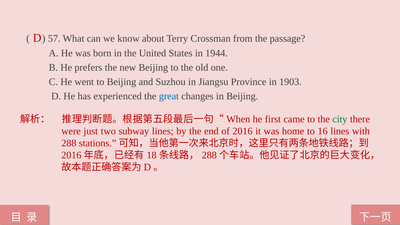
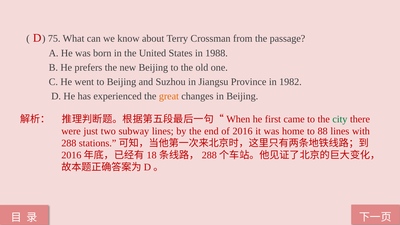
57: 57 -> 75 (54, 39)
1944: 1944 -> 1988 (217, 53)
1903: 1903 -> 1982 (290, 82)
great colour: blue -> orange (169, 96)
16: 16 -> 88 (323, 131)
